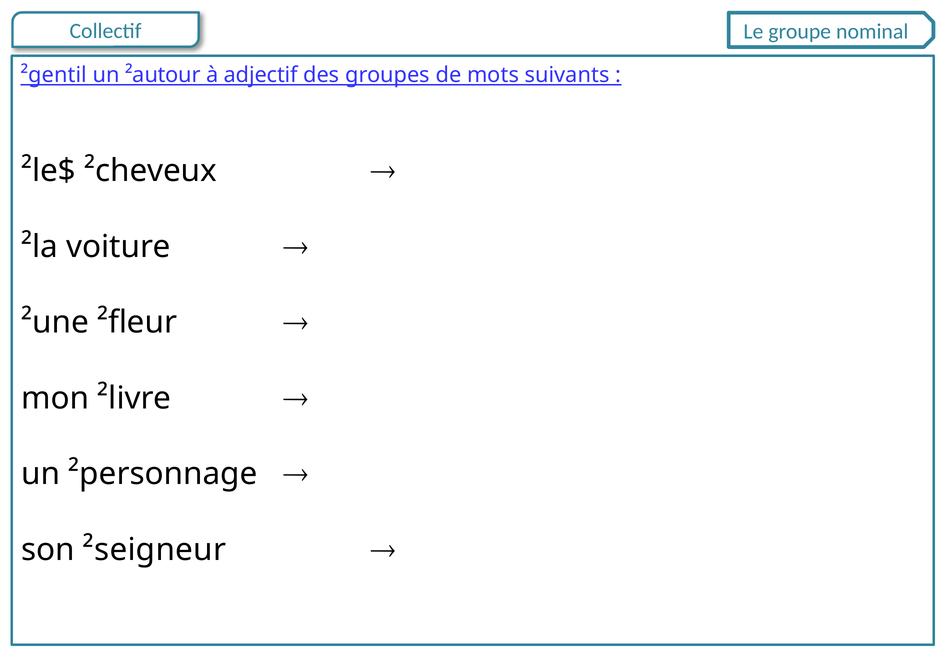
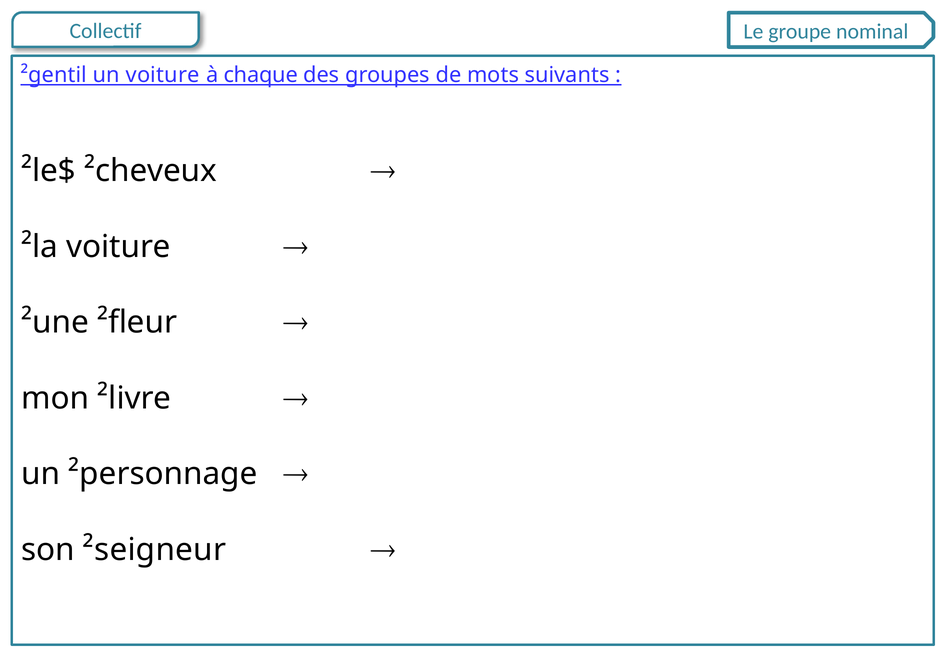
un ²autour: ²autour -> voiture (163, 75)
adjectif: adjectif -> chaque (261, 75)
